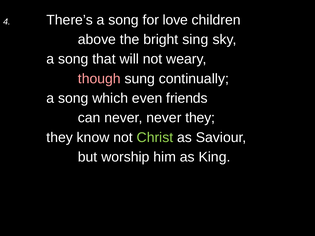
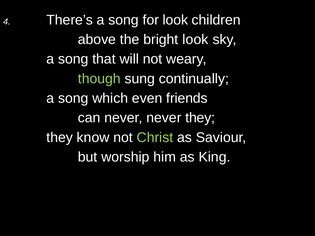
for love: love -> look (175, 20)
bright sing: sing -> look (195, 40)
though colour: pink -> light green (99, 79)
